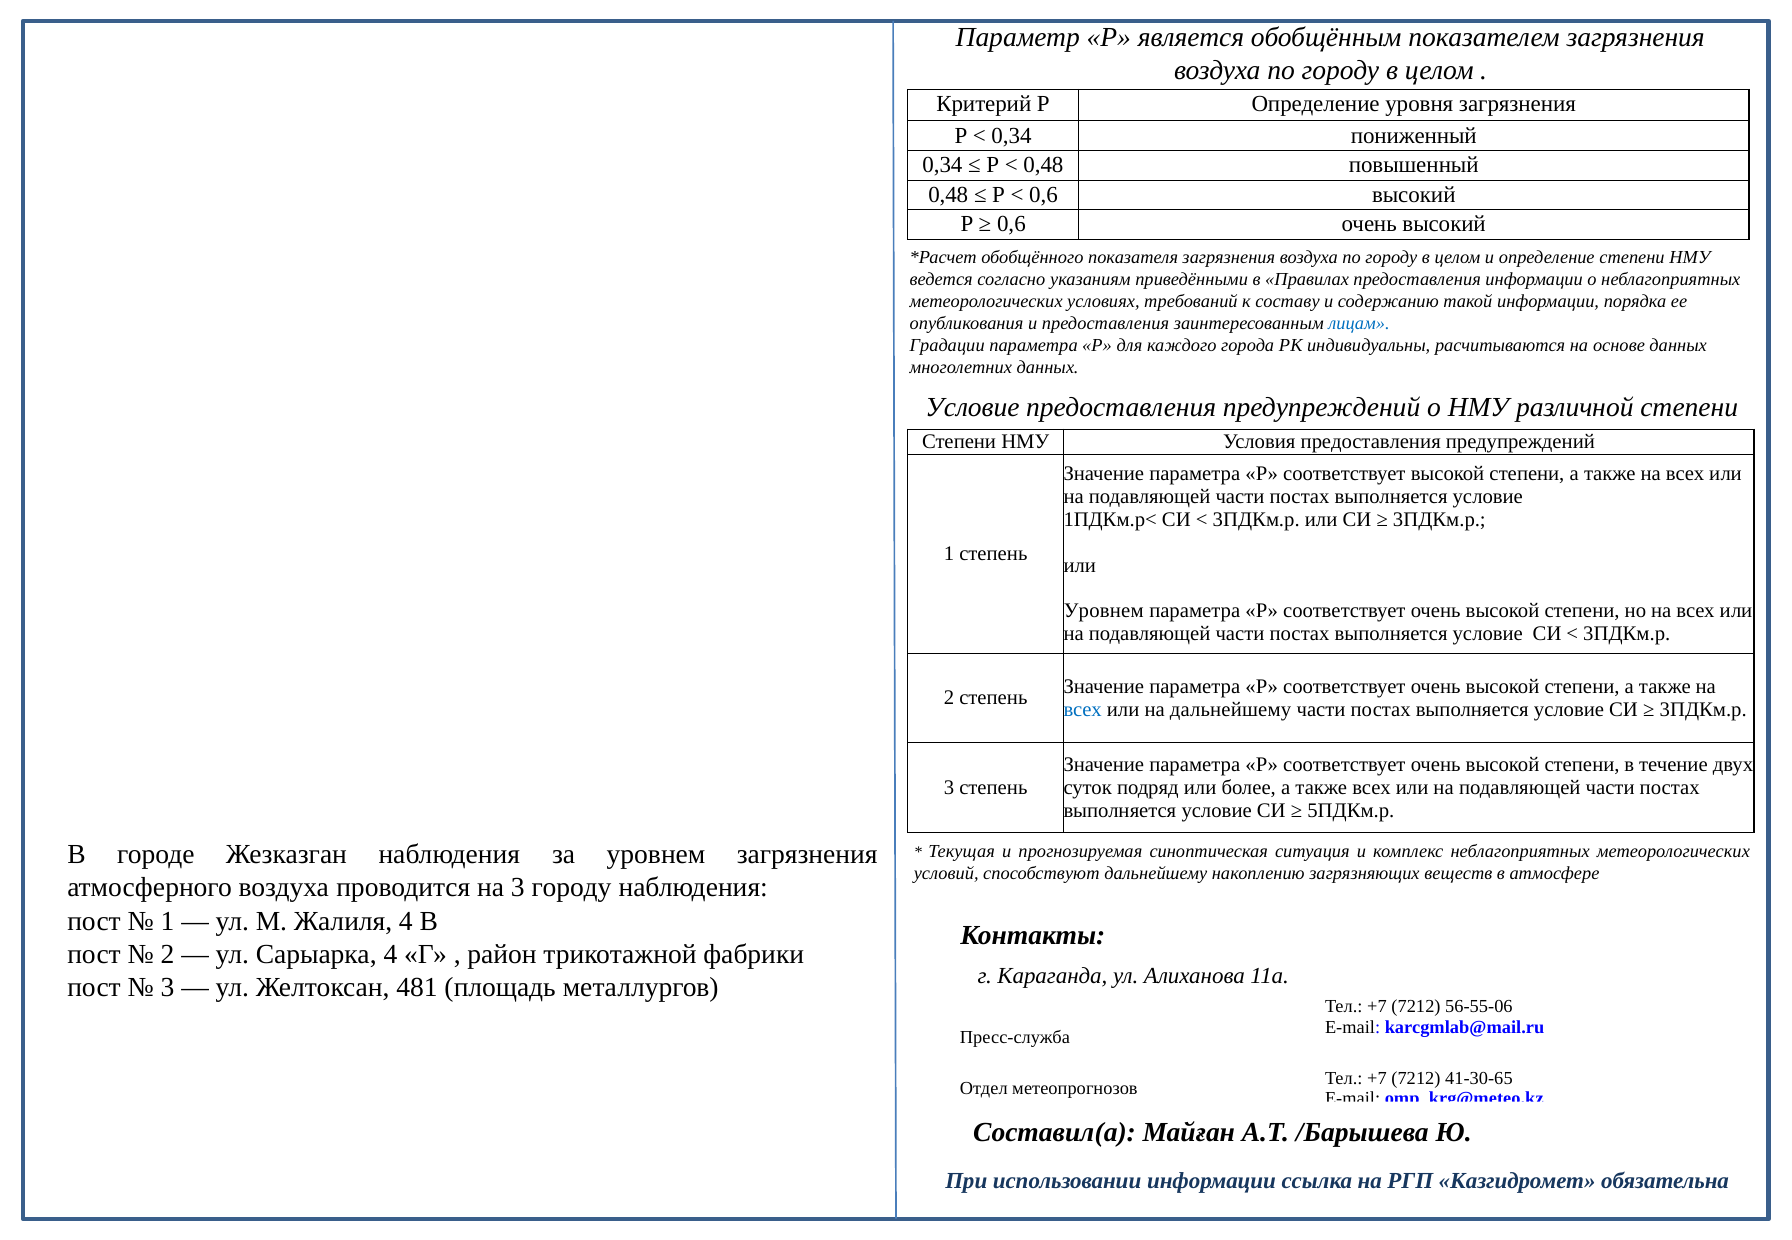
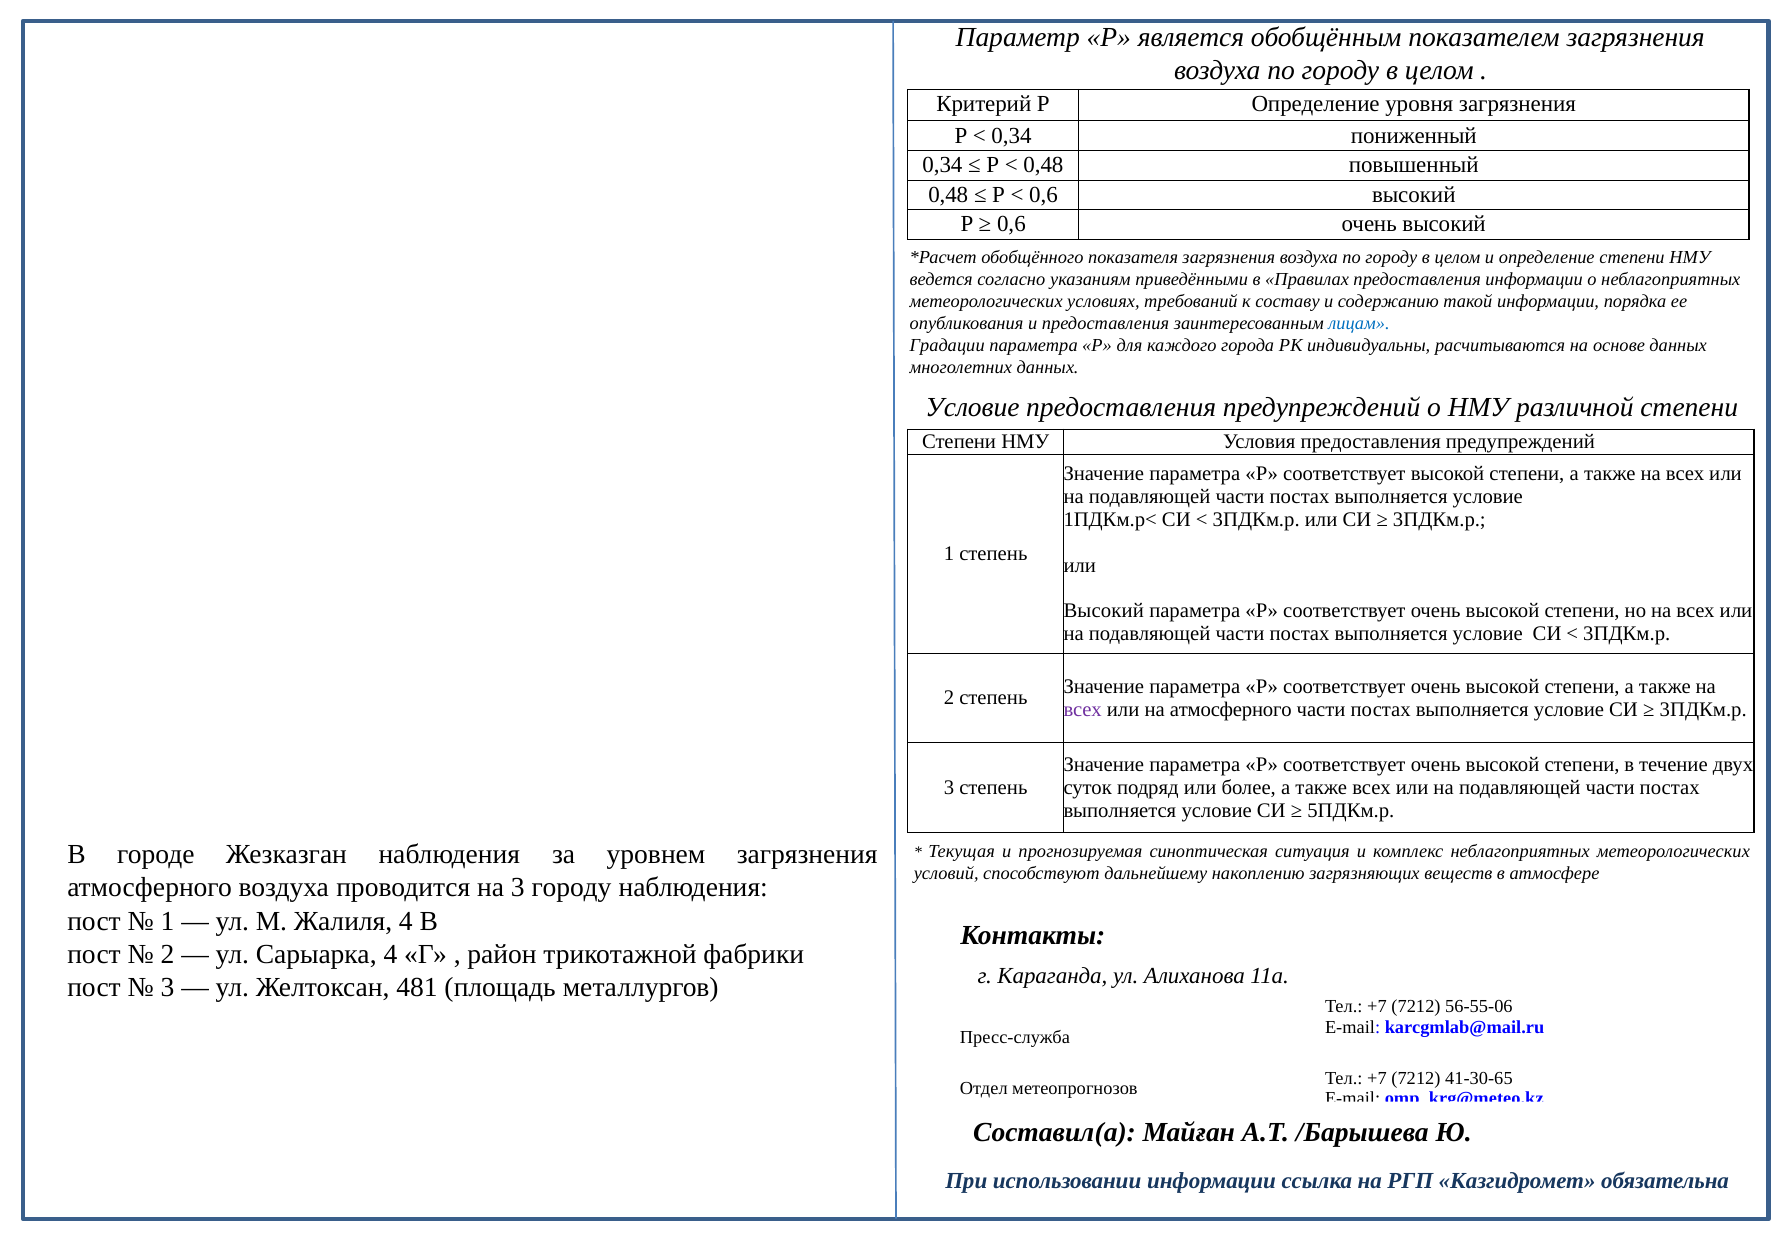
Уровнем: Уровнем -> Высокий (1104, 611)
всех colour: blue -> purple (1083, 710)
на дальнейшему: дальнейшему -> атмосферного (1231, 710)
